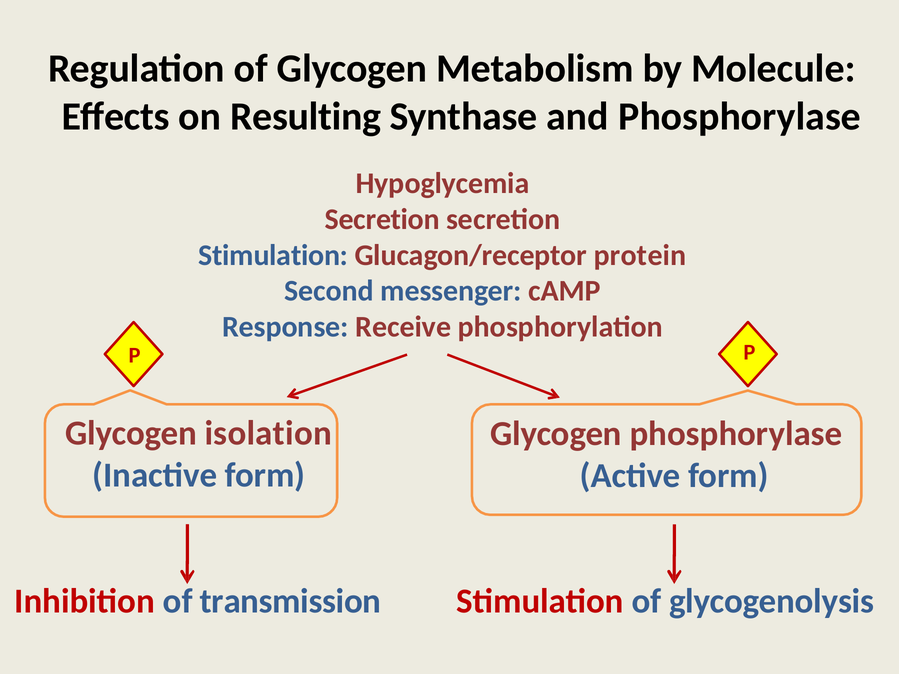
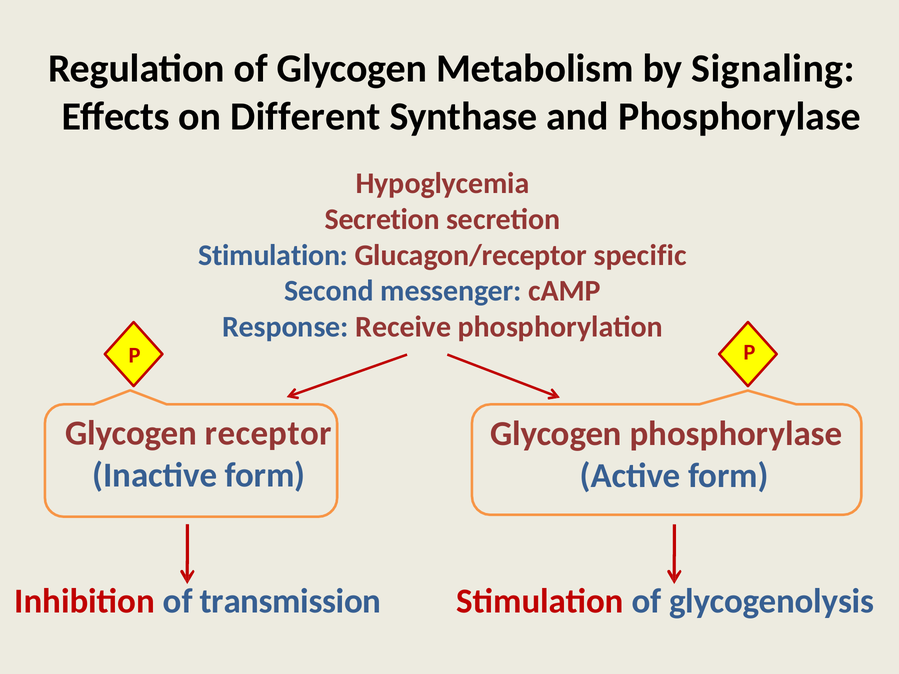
Molecule: Molecule -> Signaling (773, 69)
Resulting: Resulting -> Different (305, 117)
protein: protein -> specific (640, 255)
isolation: isolation -> receptor (268, 433)
